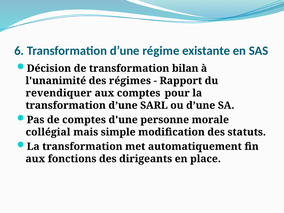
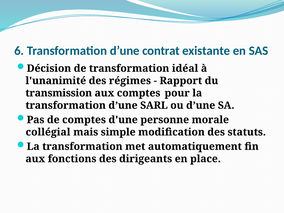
régime: régime -> contrat (161, 51)
bilan: bilan -> idéal (185, 68)
revendiquer: revendiquer -> transmission (59, 93)
